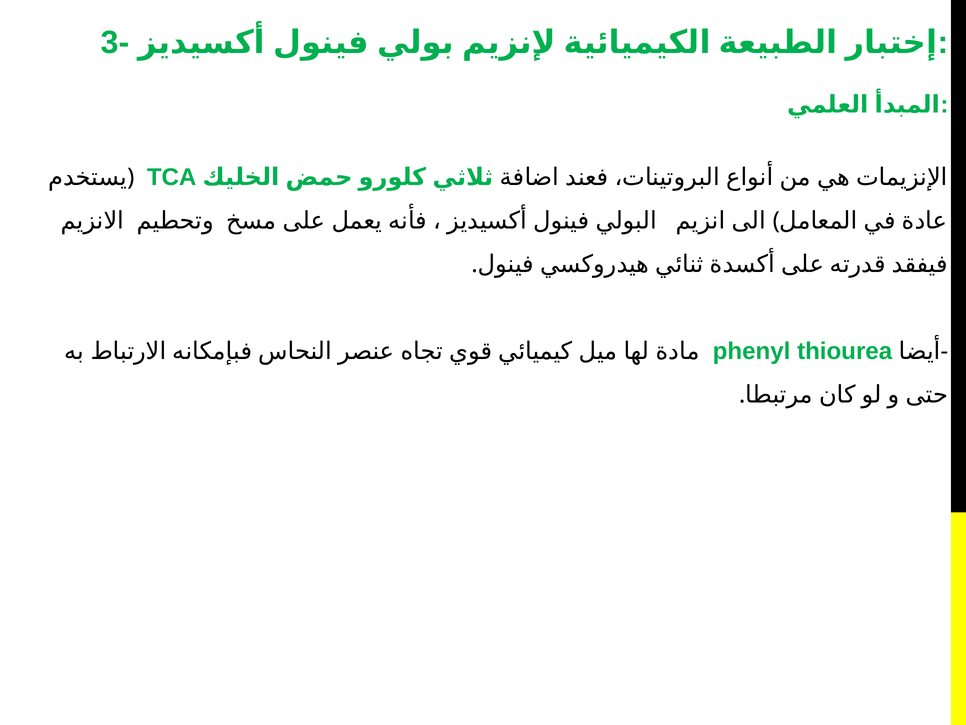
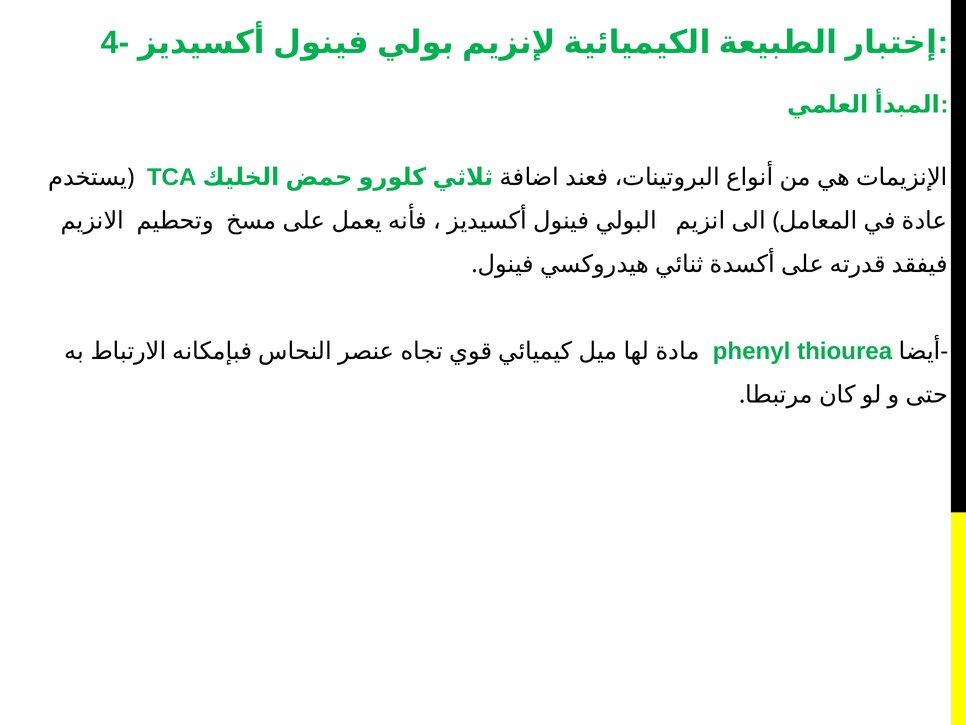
3-: 3- -> 4- (115, 42)
